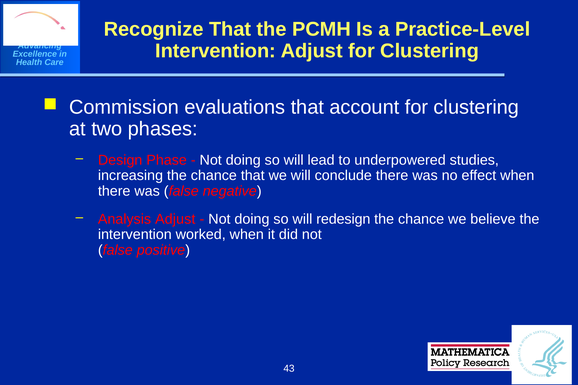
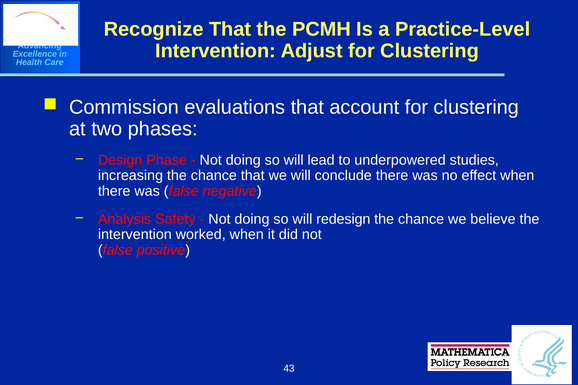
Analysis Adjust: Adjust -> Safety (175, 219)
